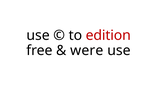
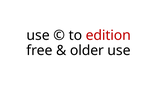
were: were -> older (87, 50)
